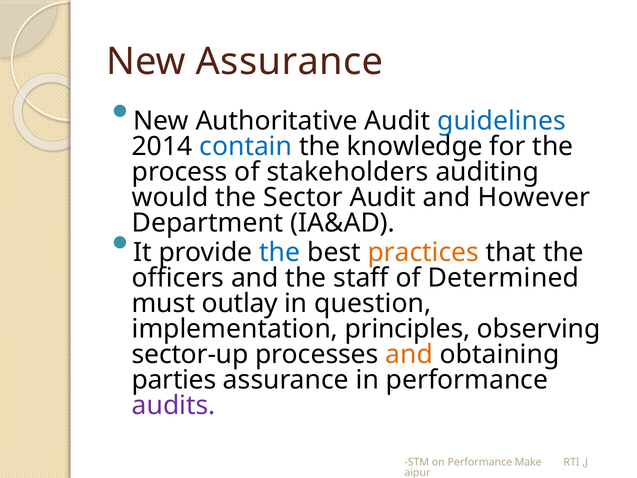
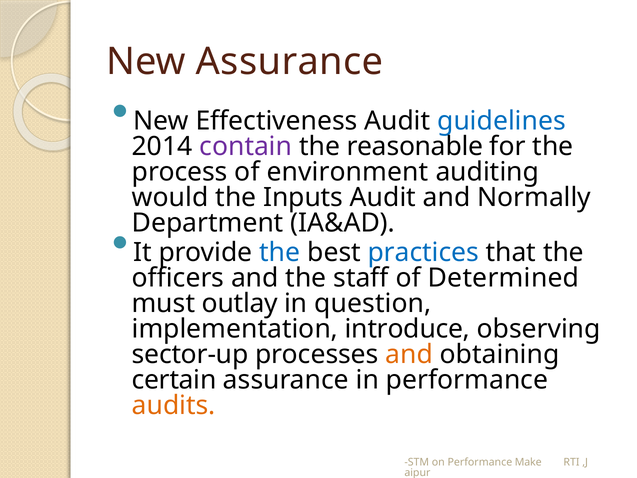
Authoritative: Authoritative -> Effectiveness (277, 121)
contain colour: blue -> purple (246, 146)
knowledge: knowledge -> reasonable (415, 146)
stakeholders: stakeholders -> environment (348, 172)
Sector: Sector -> Inputs (303, 197)
However: However -> Normally (534, 197)
practices colour: orange -> blue (423, 252)
principles: principles -> introduce (407, 329)
parties: parties -> certain (174, 380)
audits colour: purple -> orange (174, 405)
